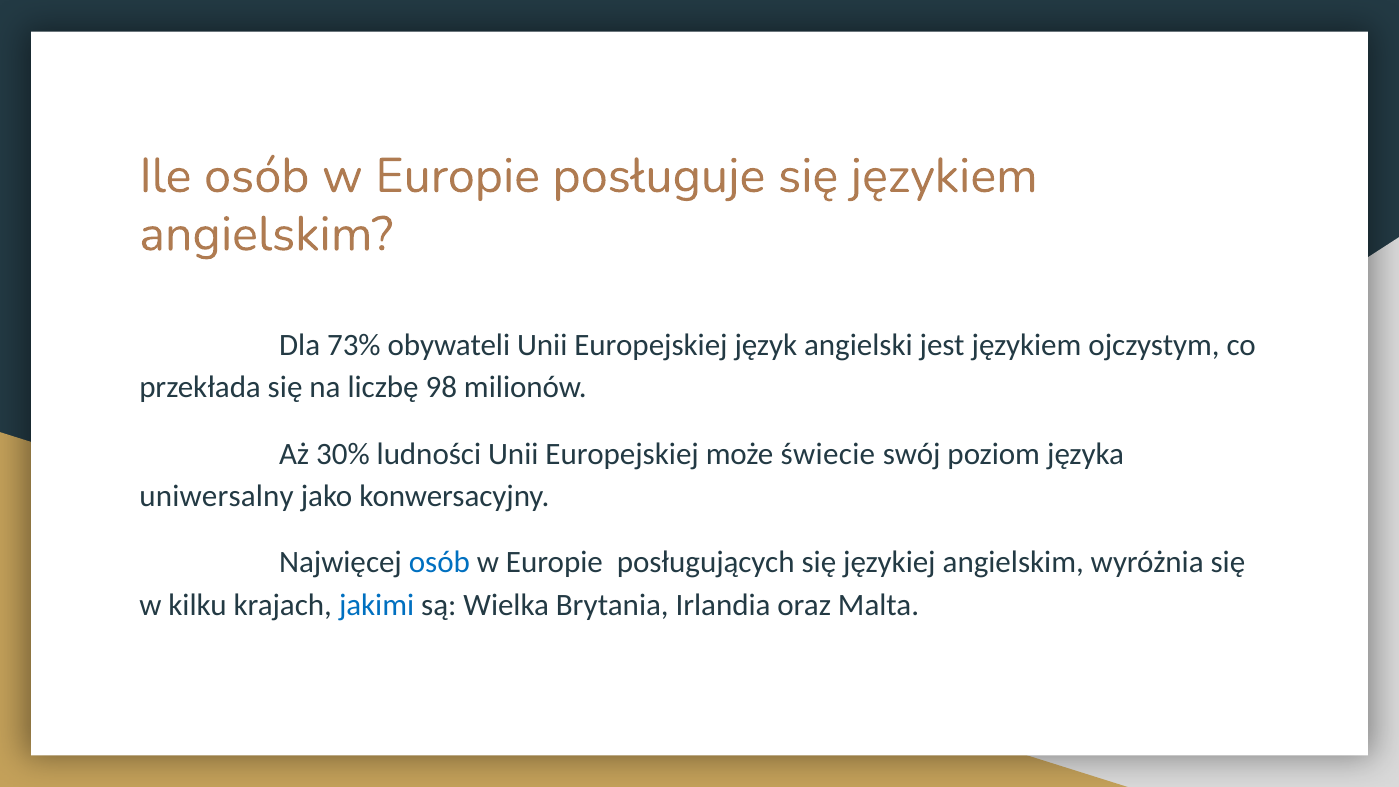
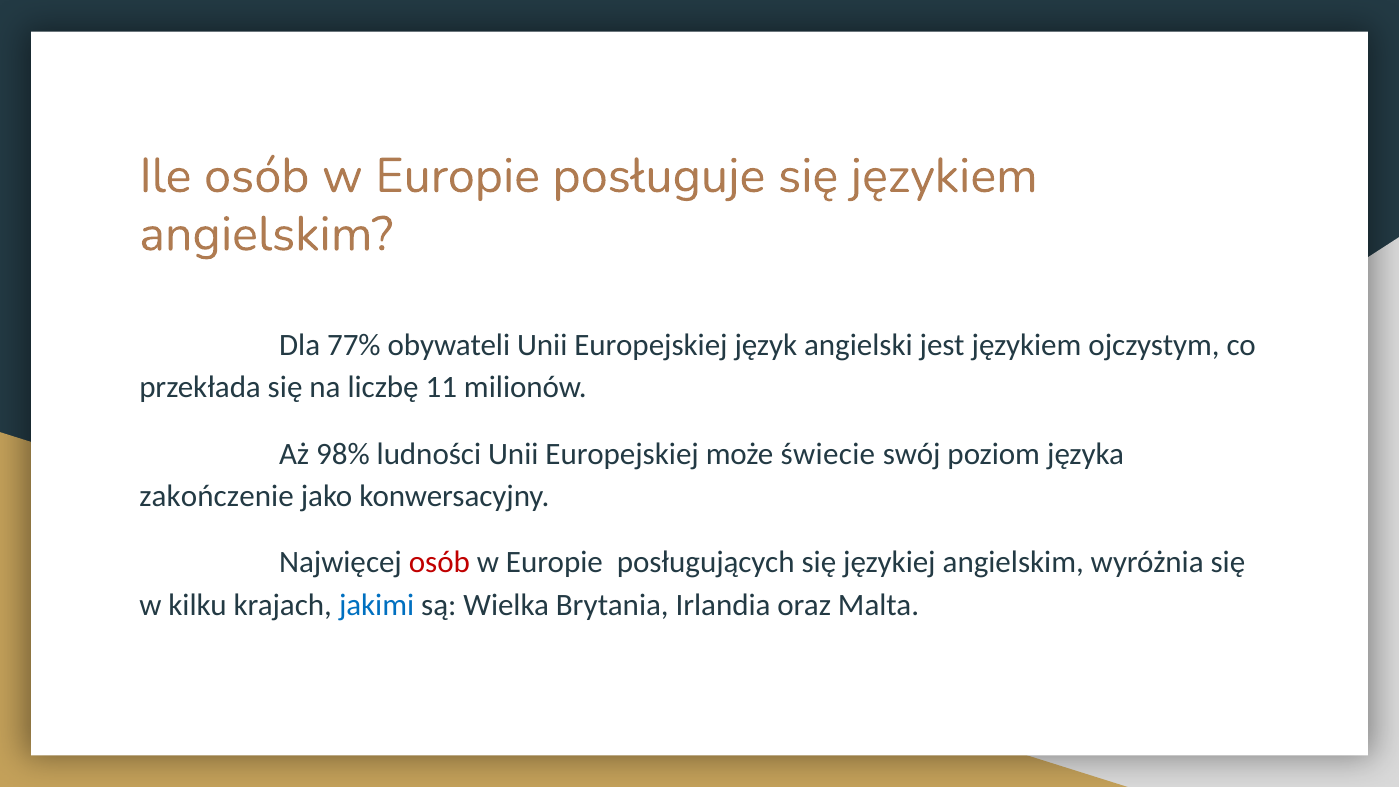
73%: 73% -> 77% (354, 345)
98: 98 -> 11 (441, 388)
30%: 30% -> 98% (343, 454)
uniwersalny: uniwersalny -> zakończenie (217, 497)
osób colour: blue -> red (439, 563)
